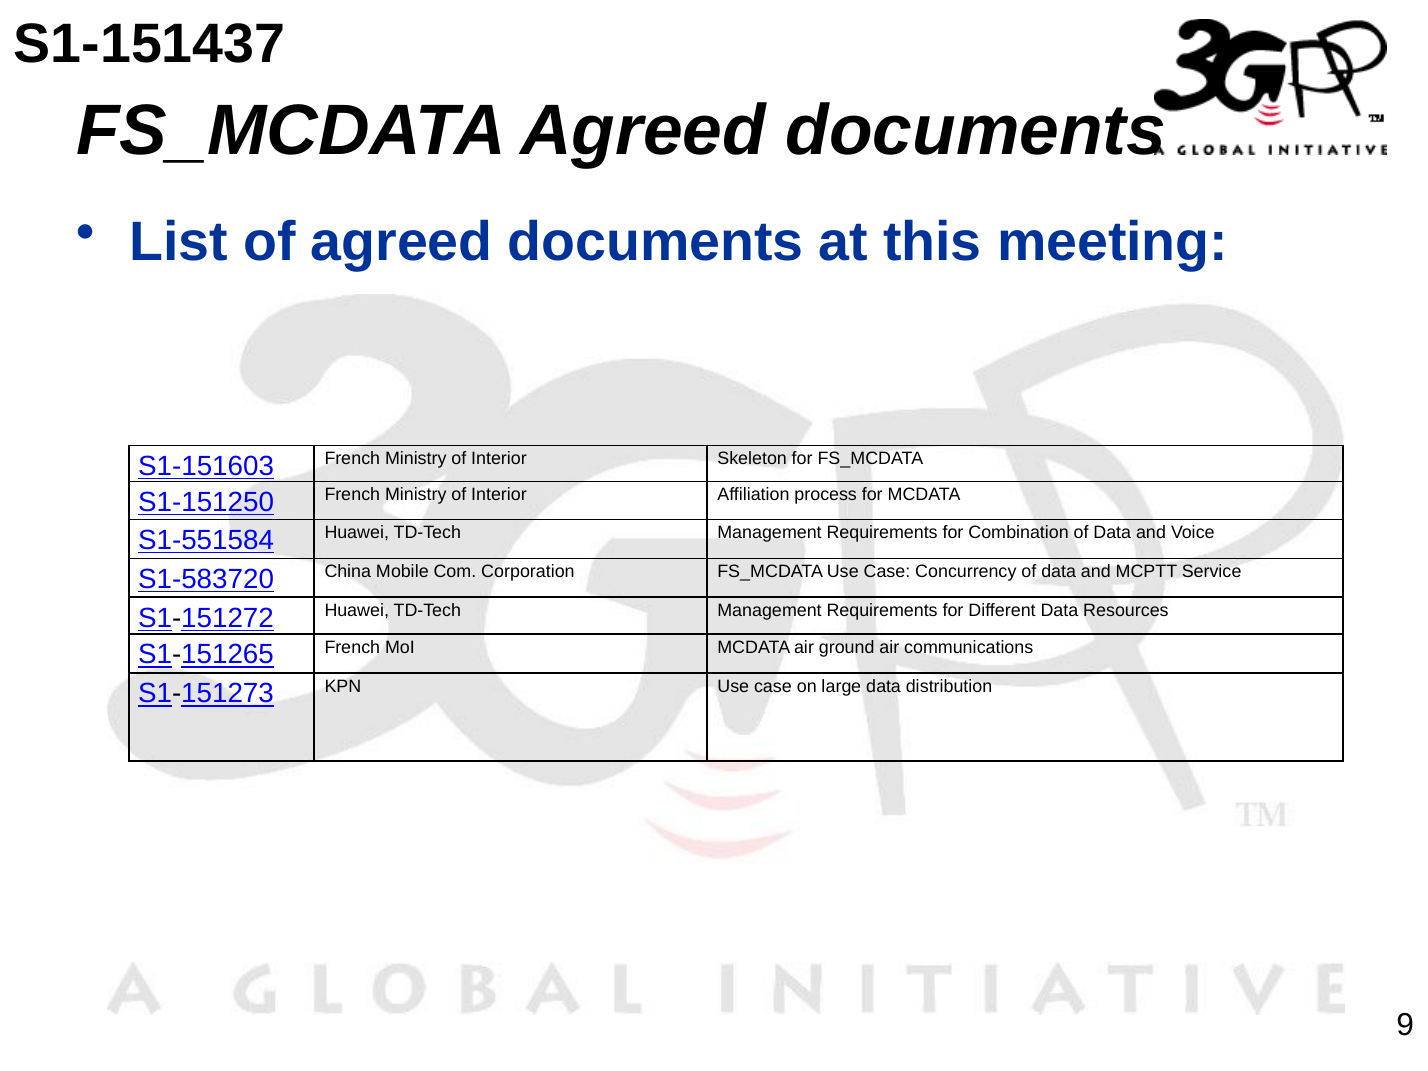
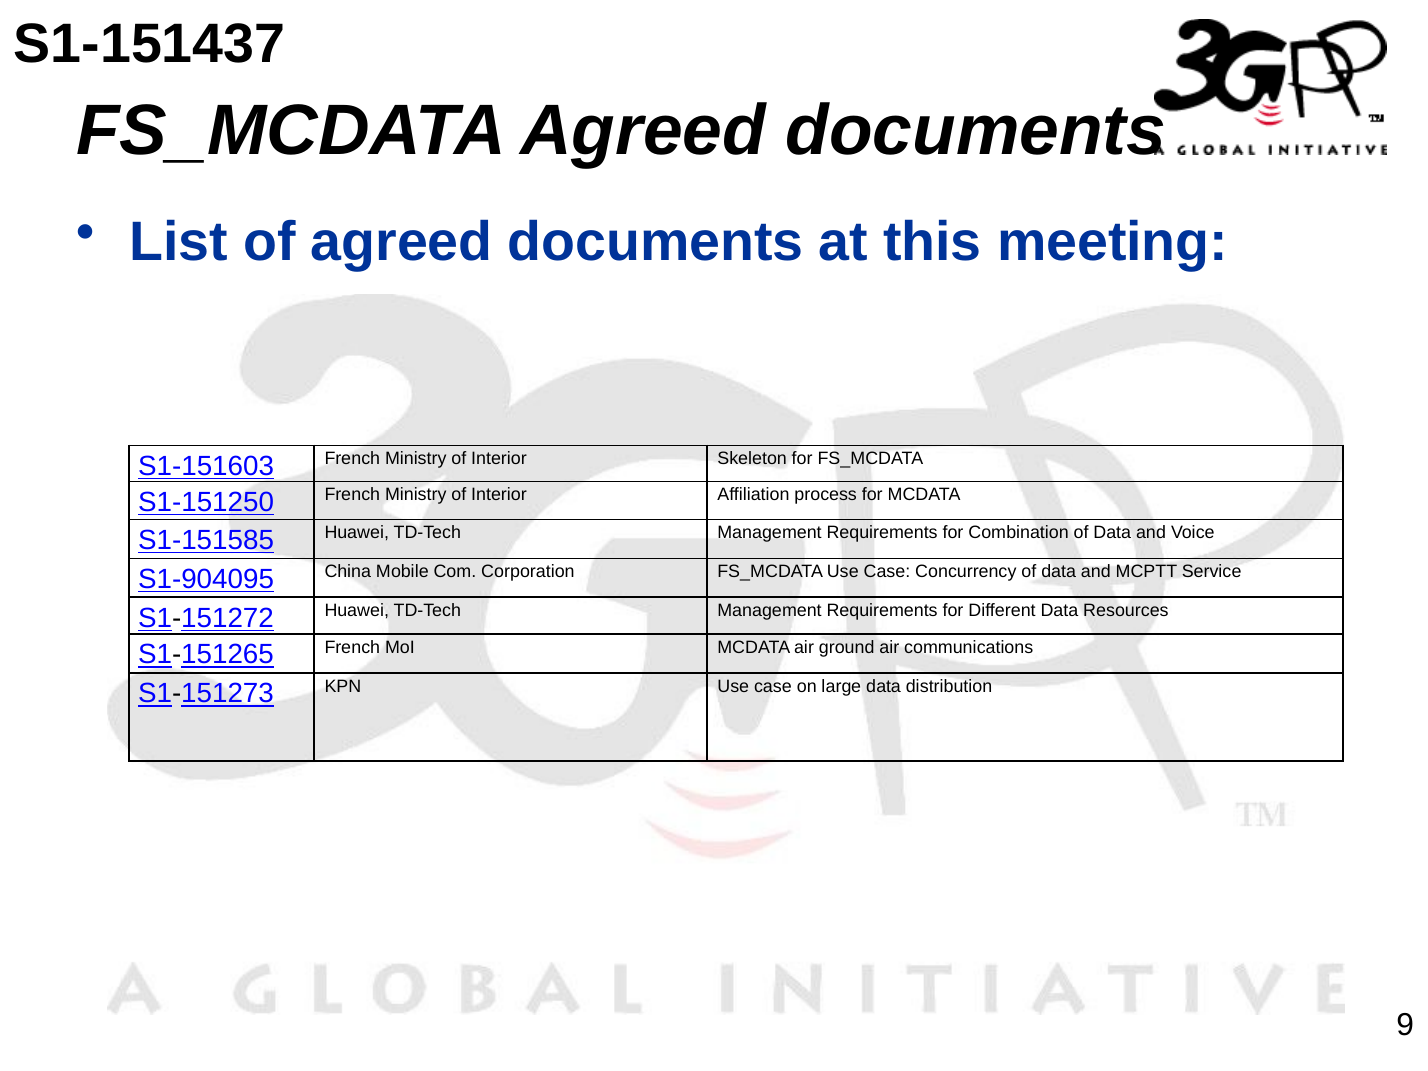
S1-551584: S1-551584 -> S1-151585 (206, 540)
S1-583720: S1-583720 -> S1-904095 (206, 579)
